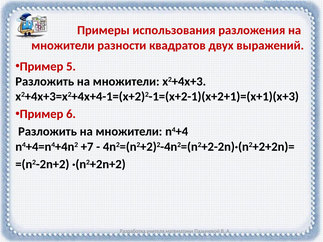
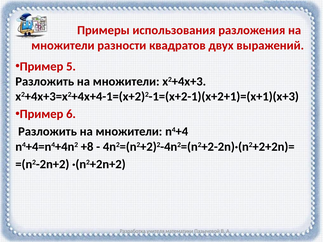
+7: +7 -> +8 (87, 147)
